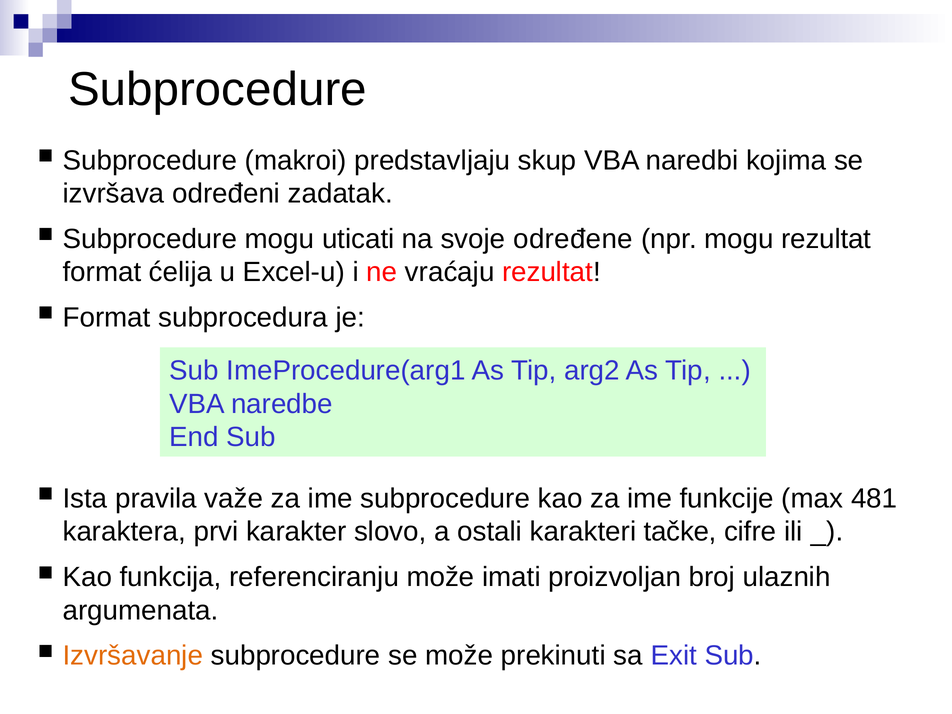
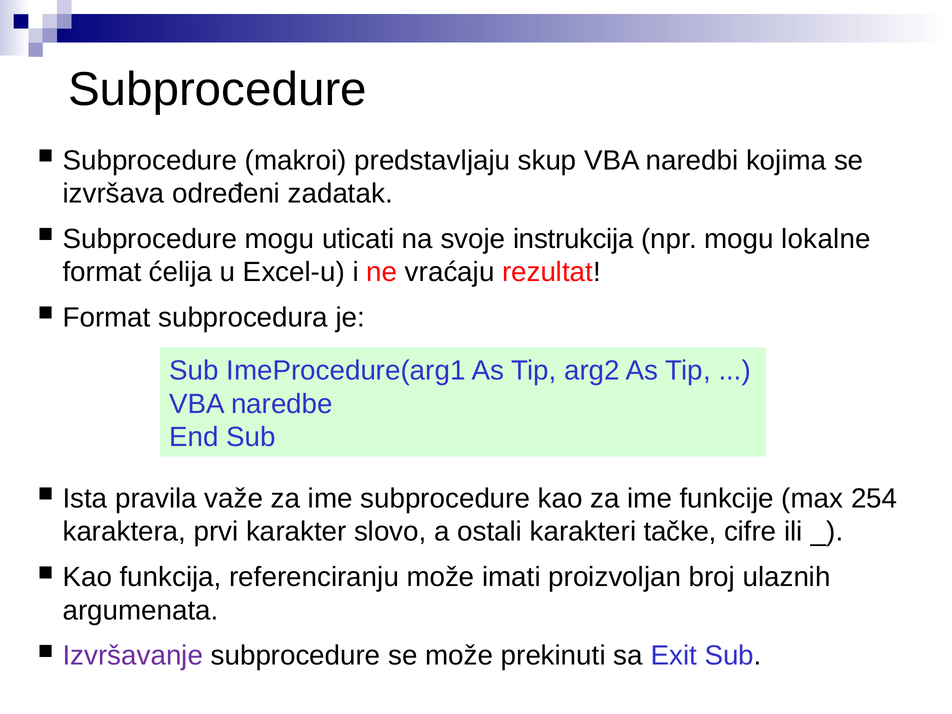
određene: određene -> instrukcija (573, 239)
mogu rezultat: rezultat -> lokalne (826, 239)
481: 481 -> 254 (874, 499)
Izvršavanje colour: orange -> purple (133, 656)
